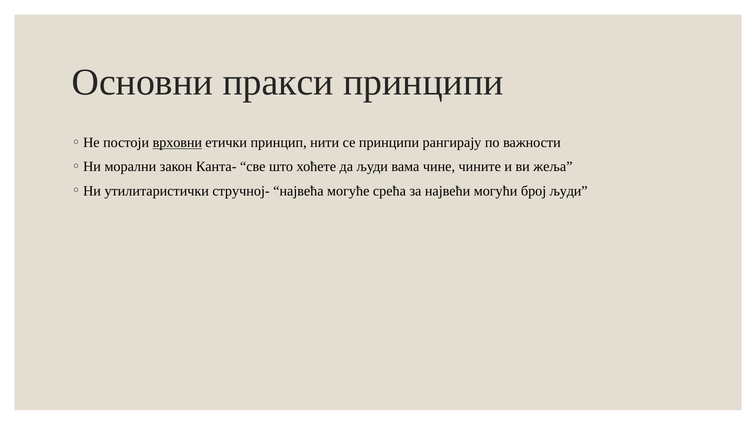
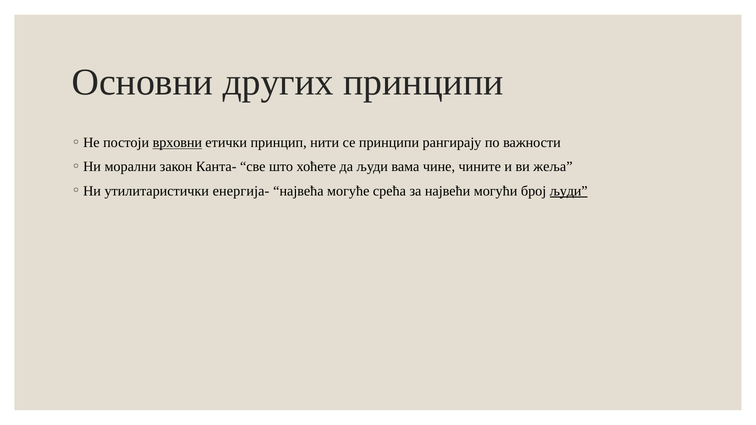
пракси: пракси -> других (278, 82)
стручној-: стручној- -> енергија- (241, 191)
људи underline: none -> present (569, 191)
